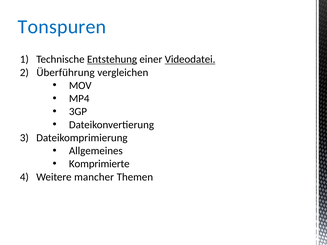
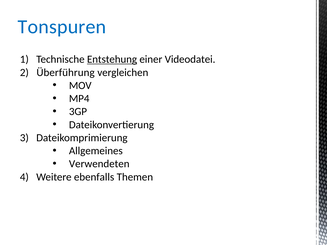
Videodatei underline: present -> none (190, 59)
Komprimierte: Komprimierte -> Verwendeten (99, 164)
mancher: mancher -> ebenfalls (94, 177)
